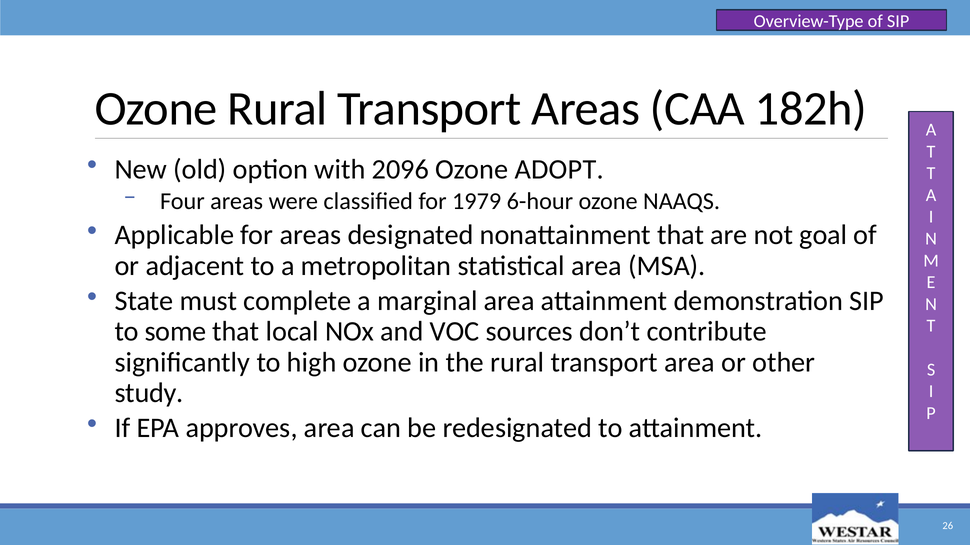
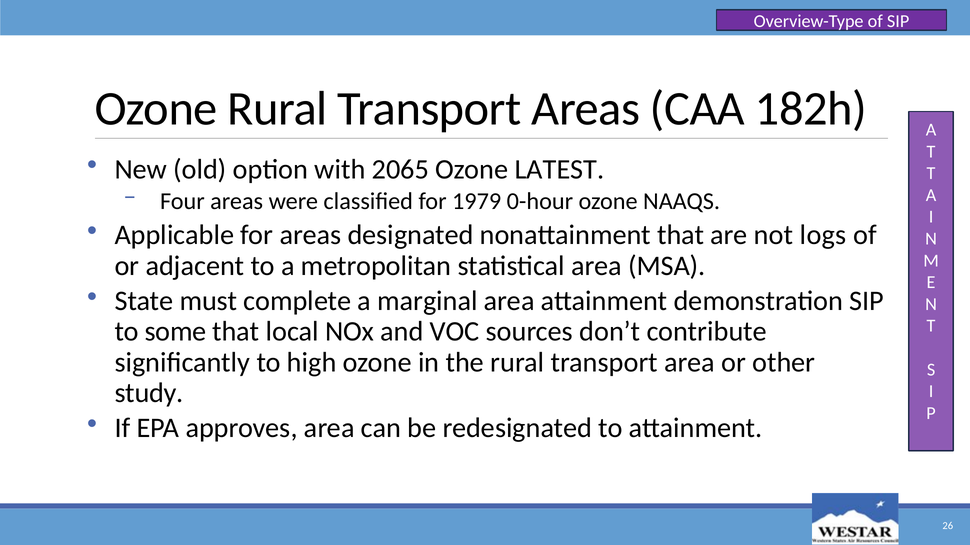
2096: 2096 -> 2065 (400, 169)
ADOPT: ADOPT -> LATEST (559, 169)
6-hour: 6-hour -> 0-hour (540, 202)
goal: goal -> logs (823, 235)
